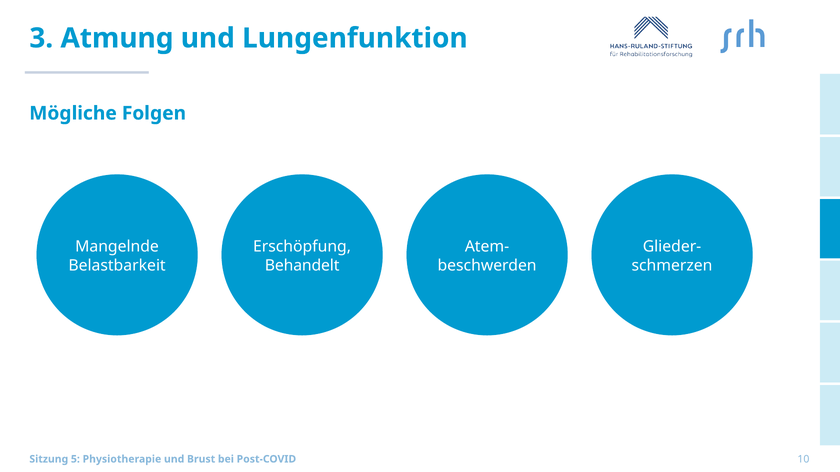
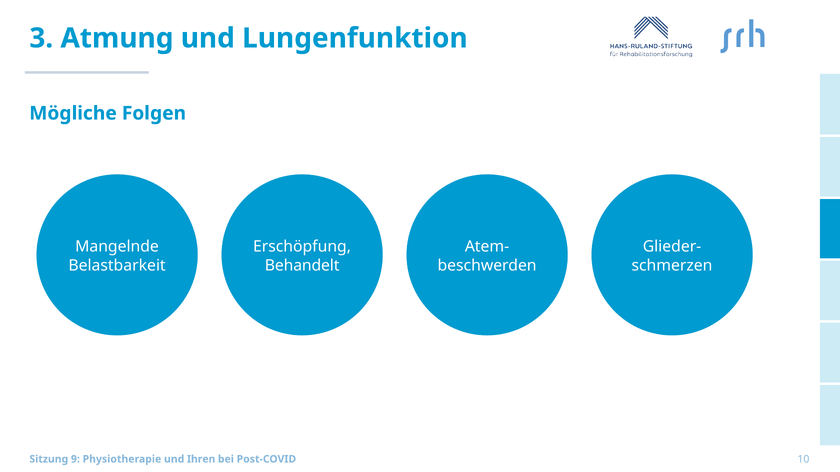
5: 5 -> 9 (75, 460)
Brust: Brust -> Ihren (201, 460)
